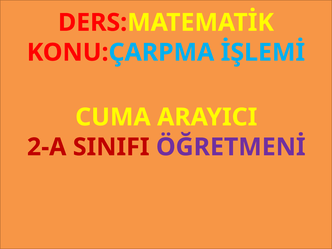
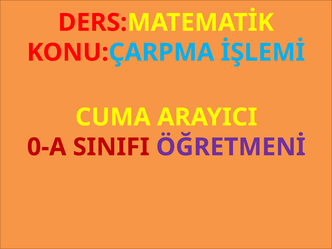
2-A: 2-A -> 0-A (47, 147)
